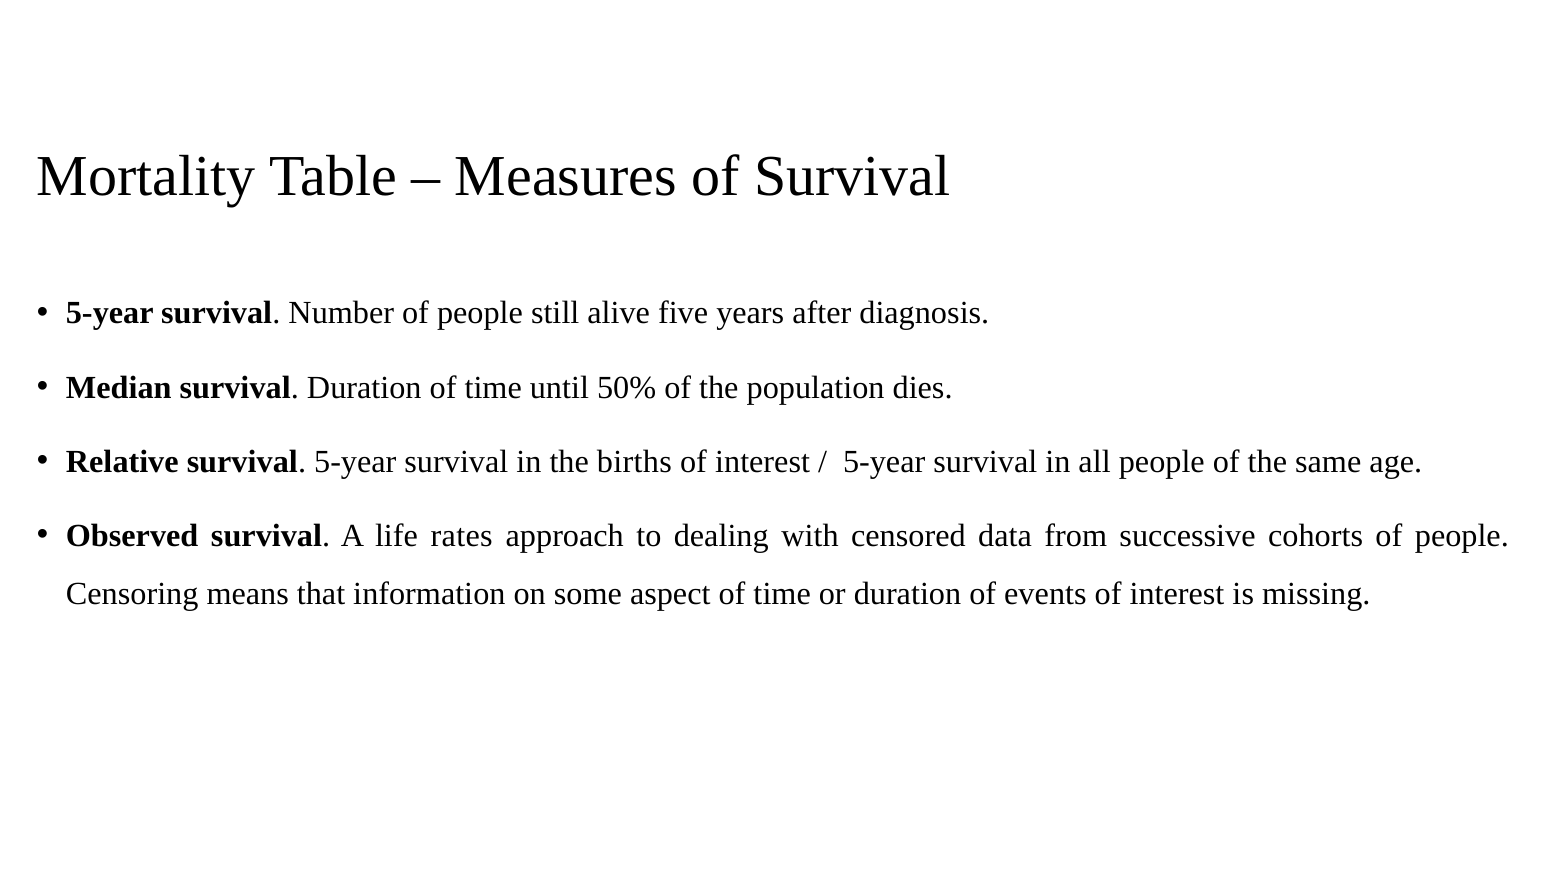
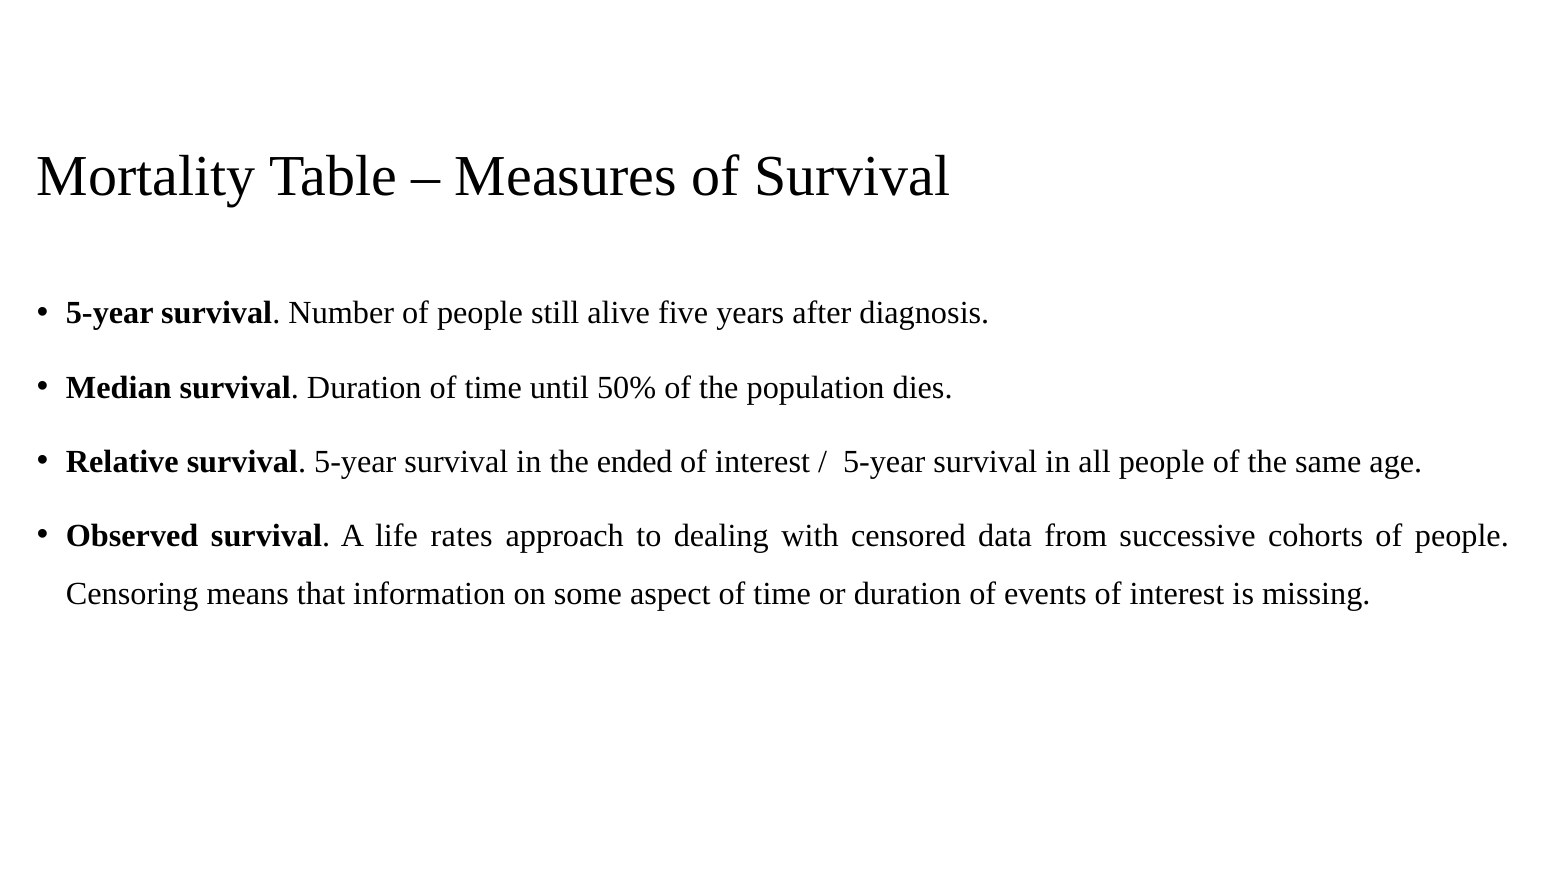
births: births -> ended (635, 462)
